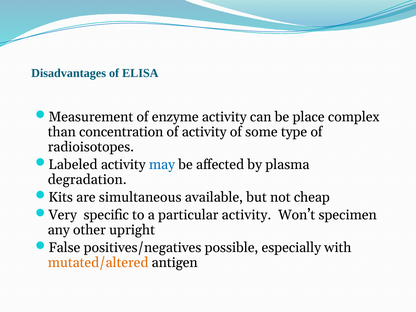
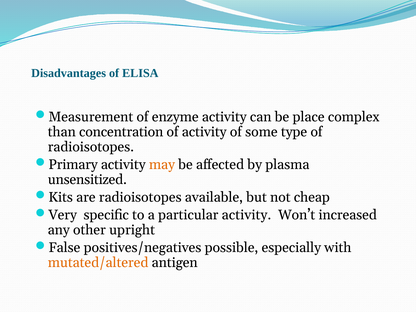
Labeled: Labeled -> Primary (73, 165)
may colour: blue -> orange (162, 165)
degradation: degradation -> unsensitized (87, 180)
are simultaneous: simultaneous -> radioisotopes (140, 197)
specimen: specimen -> increased (348, 215)
